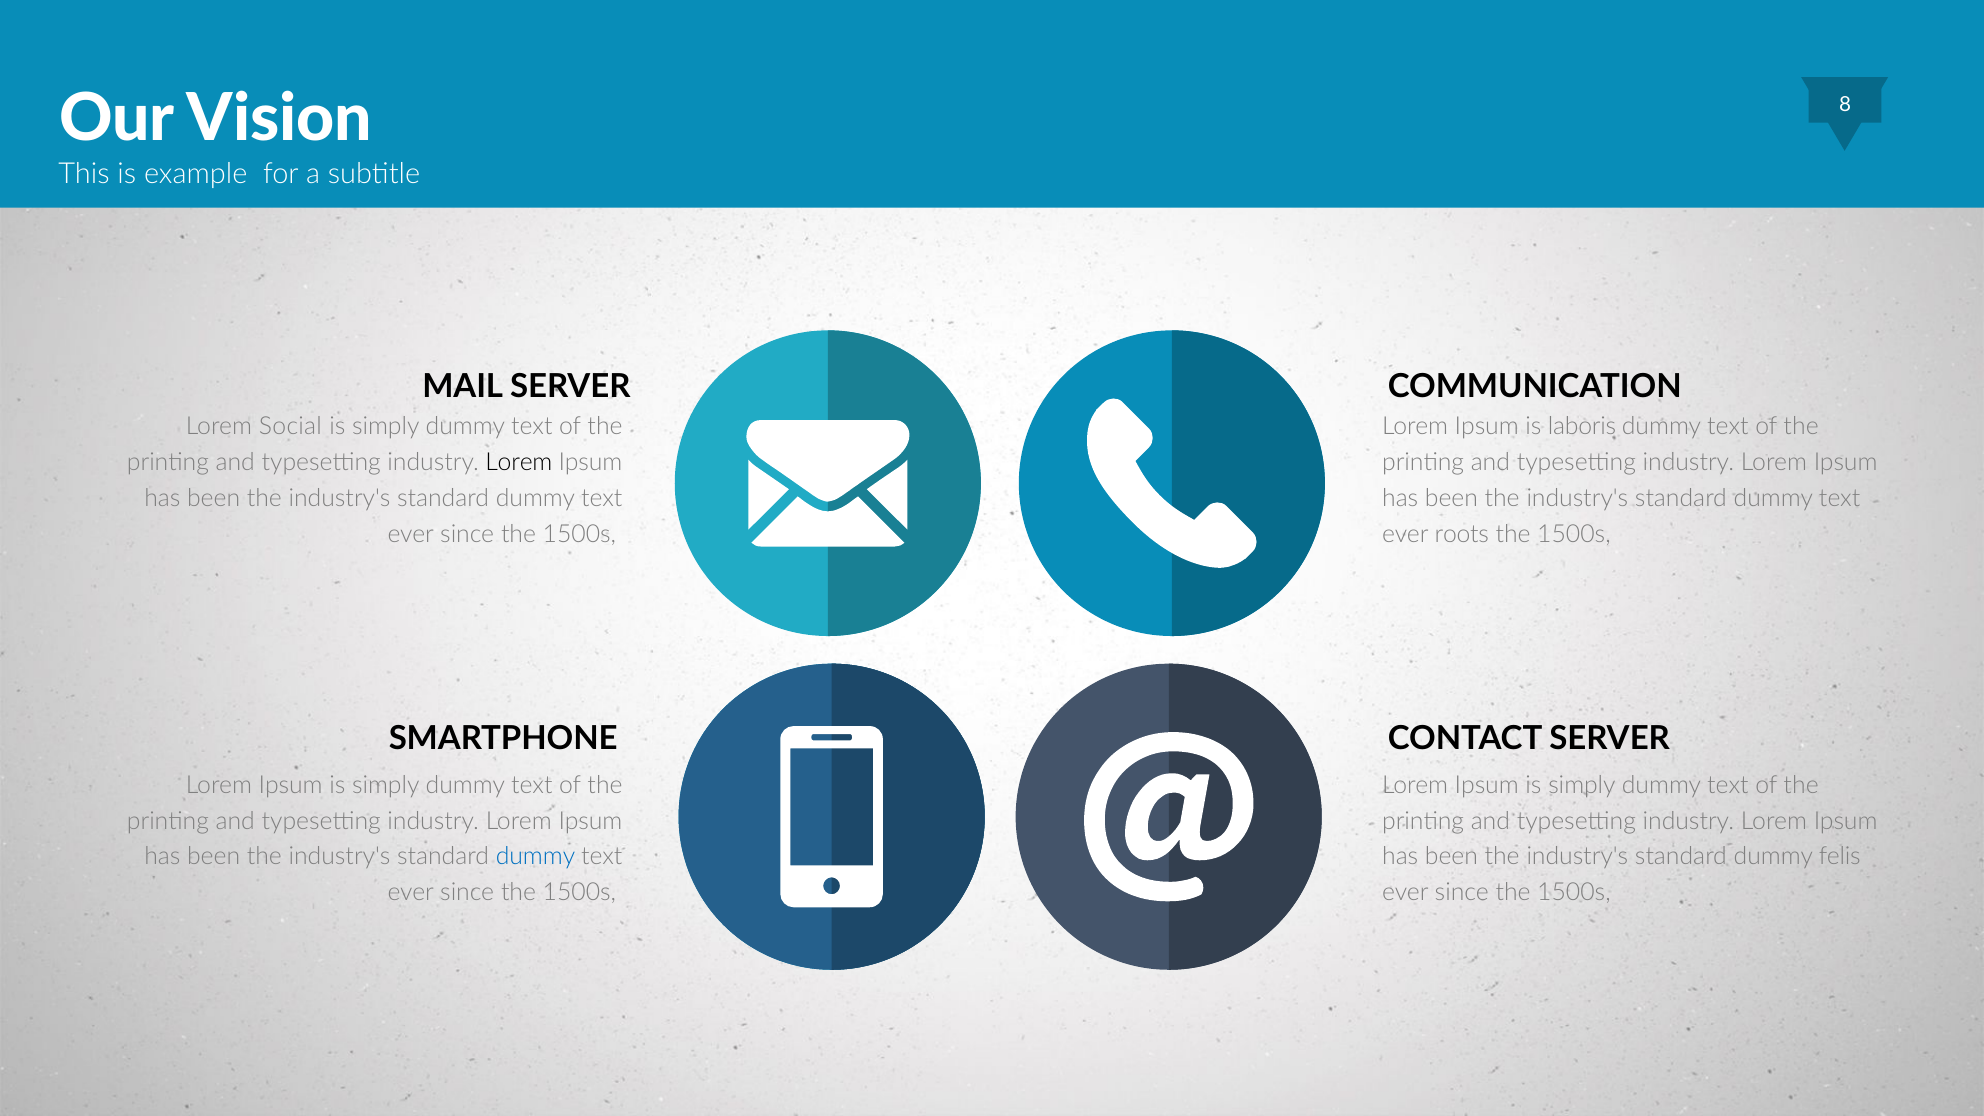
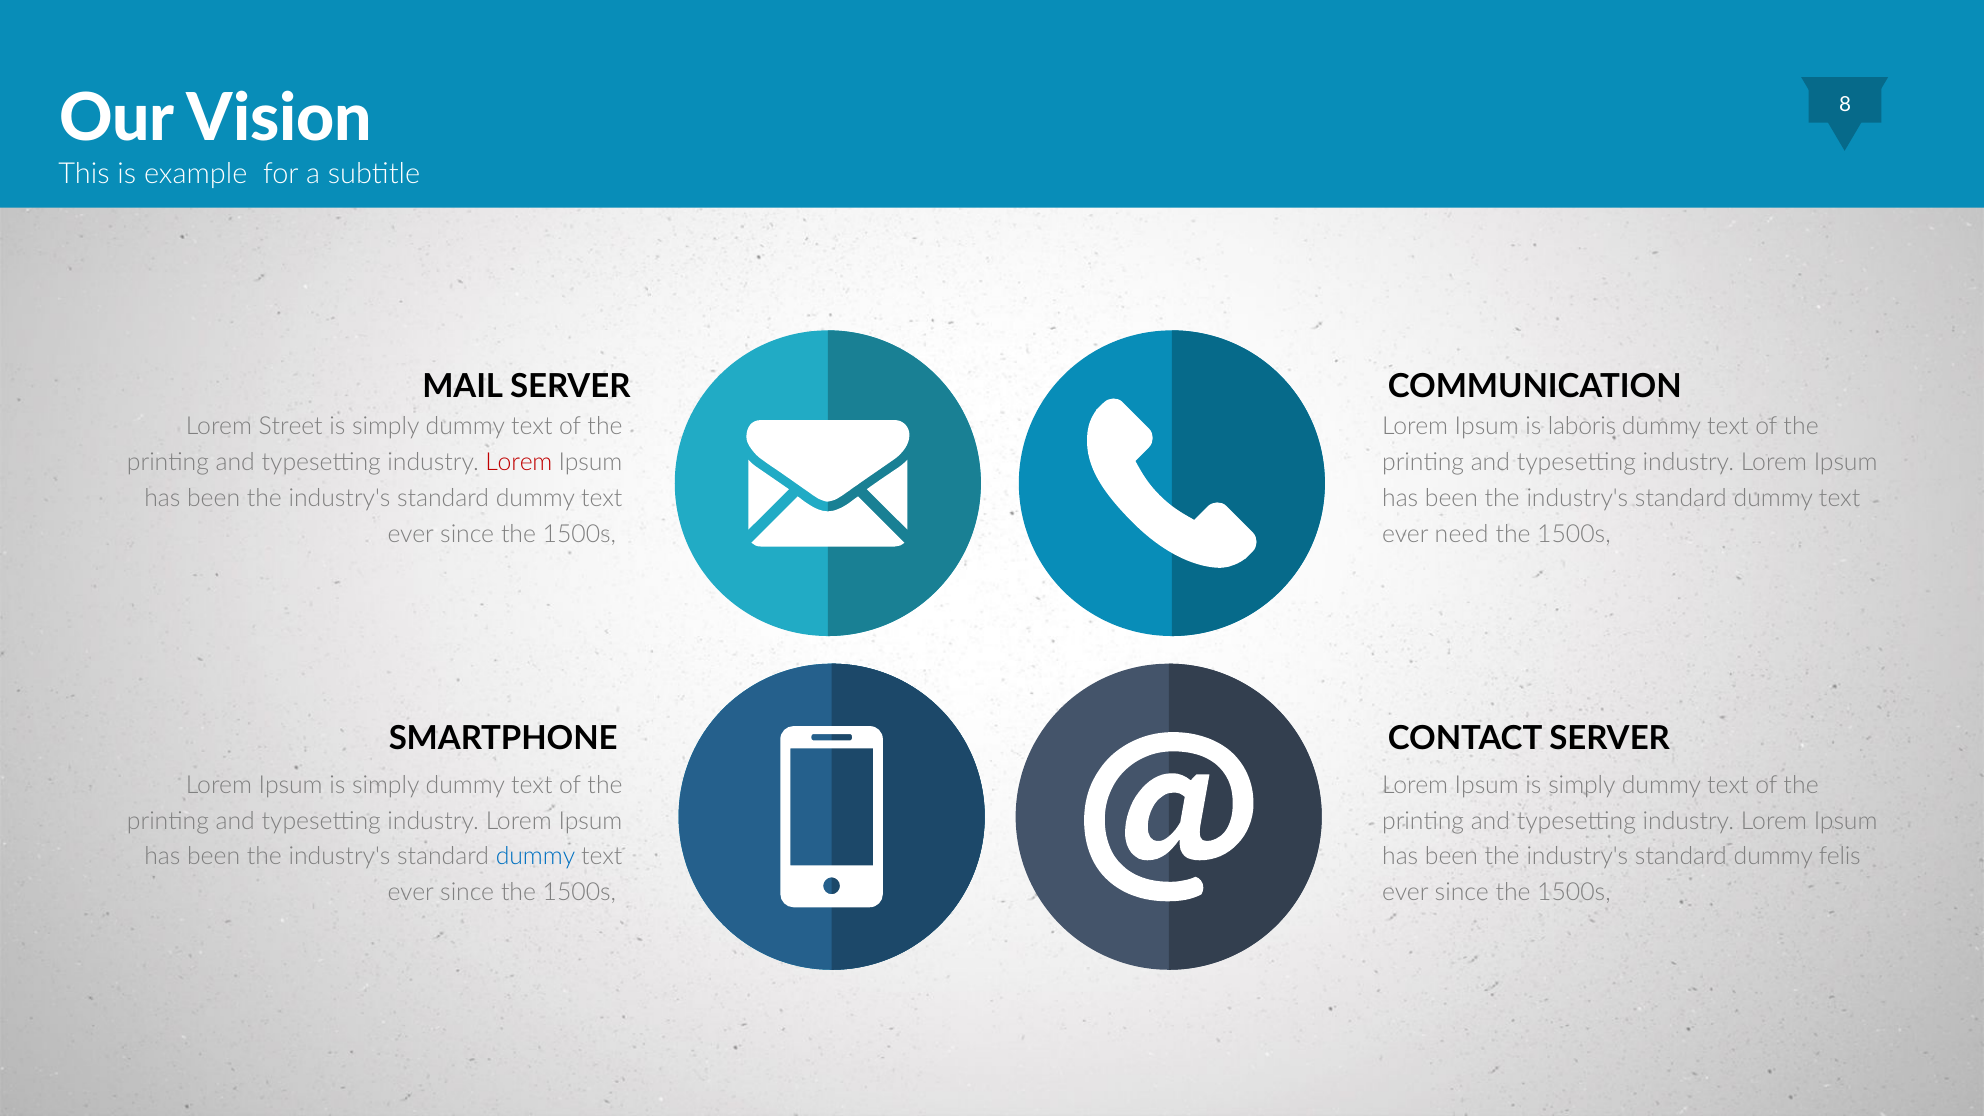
Social: Social -> Street (291, 427)
Lorem colour: black -> red (519, 462)
roots: roots -> need (1462, 534)
